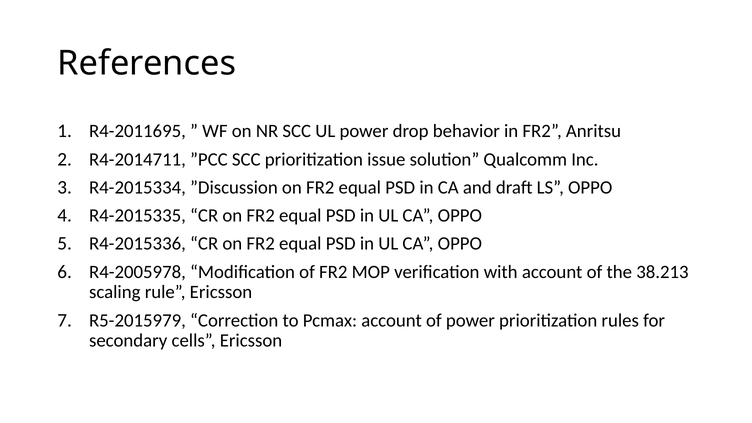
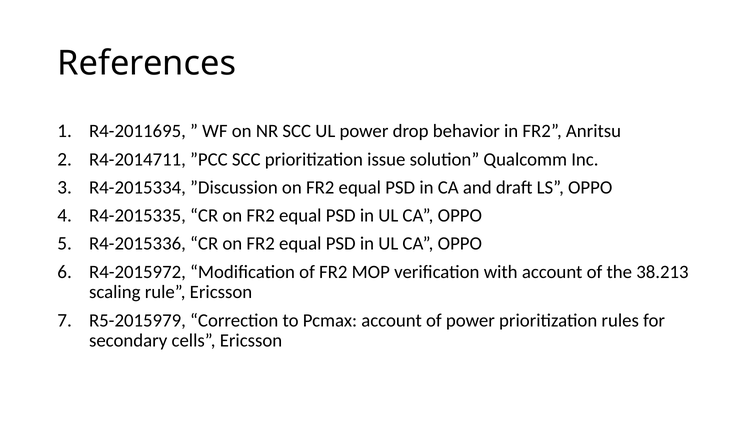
R4-2005978: R4-2005978 -> R4-2015972 (137, 272)
